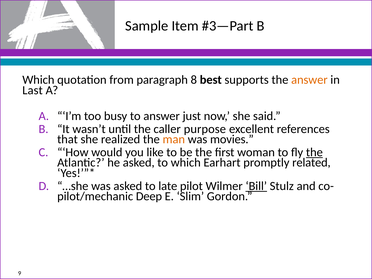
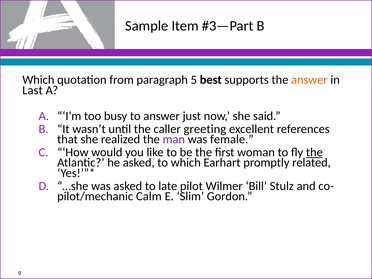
8: 8 -> 5 (194, 80)
purpose: purpose -> greeting (205, 129)
man colour: orange -> purple (174, 139)
movies: movies -> female (232, 139)
Bill underline: present -> none (256, 186)
Deep: Deep -> Calm (149, 196)
